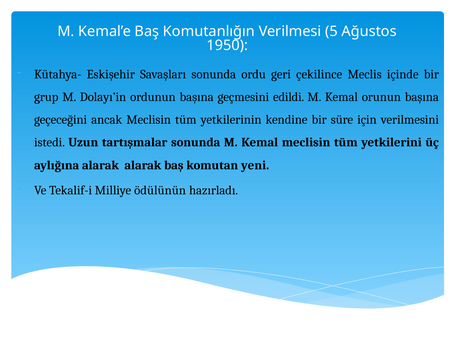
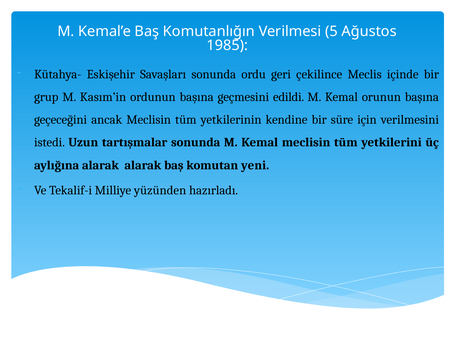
1950: 1950 -> 1985 (227, 45)
Dolayı’in: Dolayı’in -> Kasım’in (103, 97)
ödülünün: ödülünün -> yüzünden (160, 191)
